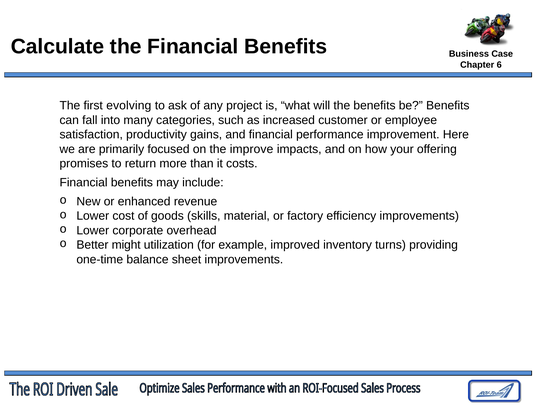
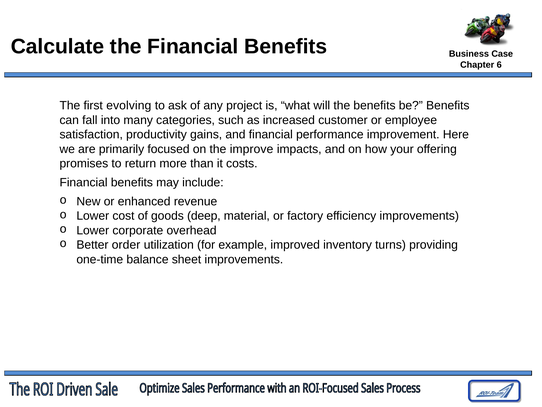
skills: skills -> deep (204, 216)
might: might -> order (126, 245)
